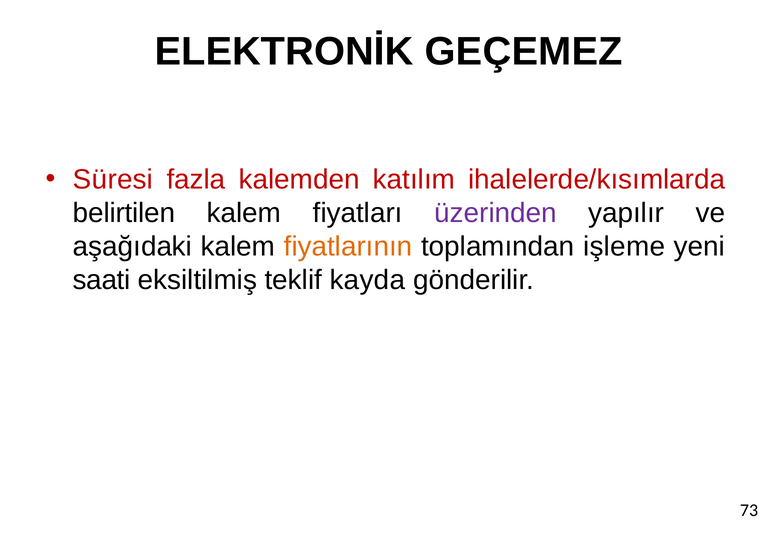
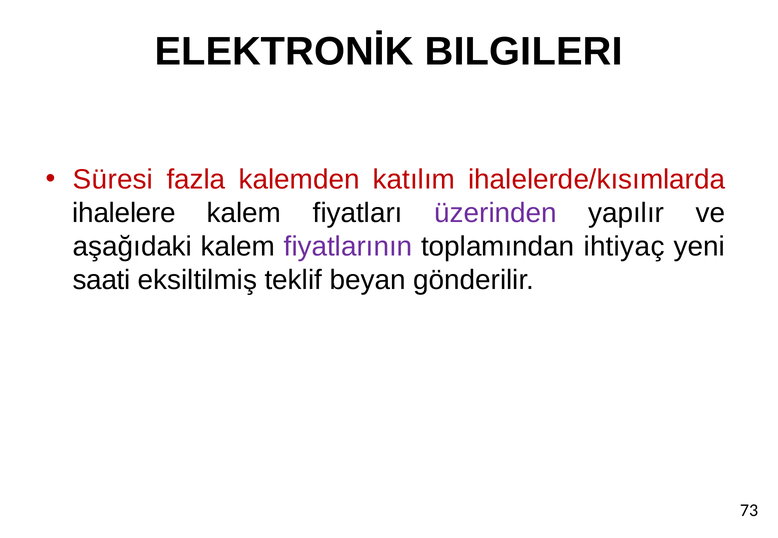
GEÇEMEZ: GEÇEMEZ -> BILGILERI (524, 52)
belirtilen: belirtilen -> ihalelere (124, 213)
fiyatlarının colour: orange -> purple (348, 247)
işleme: işleme -> ihtiyaç (624, 247)
kayda: kayda -> beyan (368, 280)
